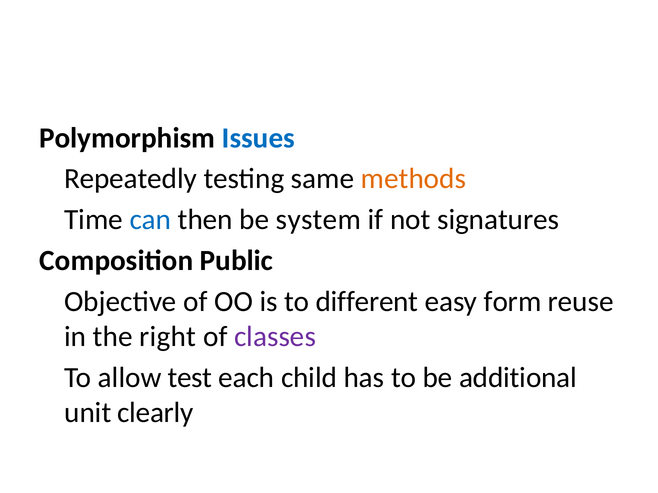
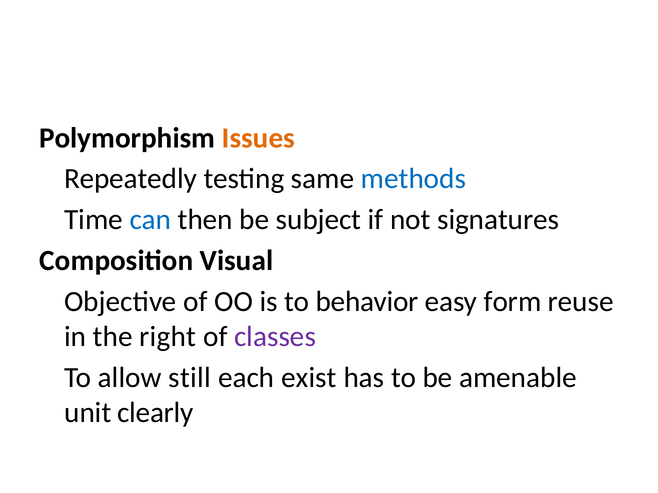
Issues colour: blue -> orange (258, 138)
methods colour: orange -> blue (413, 179)
system: system -> subject (319, 220)
Public: Public -> Visual (237, 261)
different: different -> behavior (367, 302)
test: test -> still (190, 378)
child: child -> exist (309, 378)
additional: additional -> amenable (518, 378)
